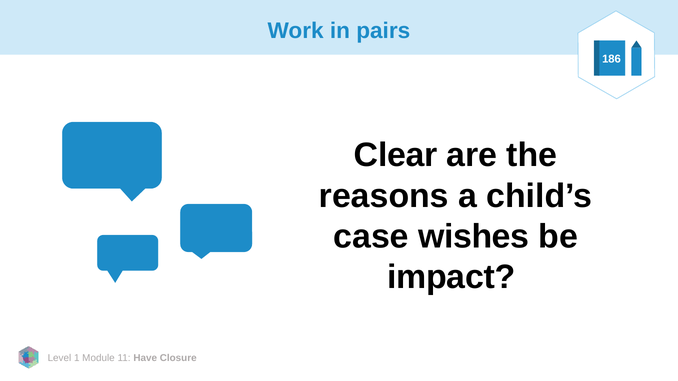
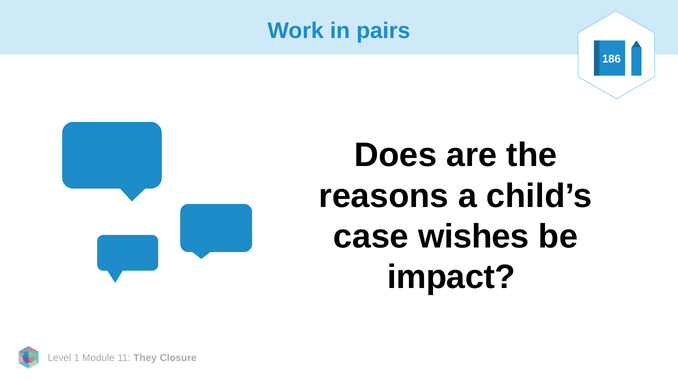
Clear: Clear -> Does (395, 155)
Have: Have -> They (145, 358)
